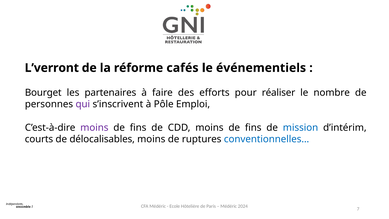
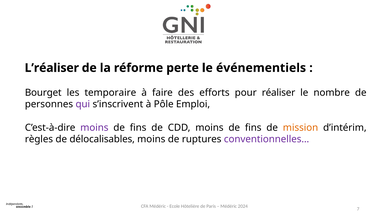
L’verront: L’verront -> L’réaliser (52, 68)
cafés: cafés -> perte (183, 68)
partenaires: partenaires -> temporaire (110, 92)
mission colour: blue -> orange (301, 127)
courts: courts -> règles (39, 139)
conventionnelles… colour: blue -> purple (267, 139)
